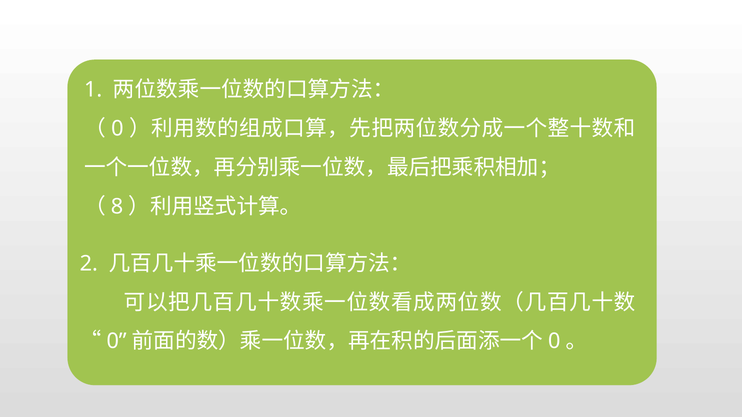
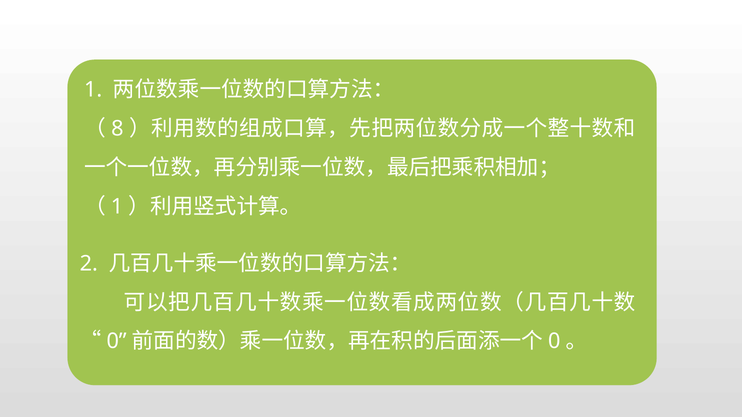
0: 0 -> 8 (117, 129)
8: 8 -> 1 (117, 207)
